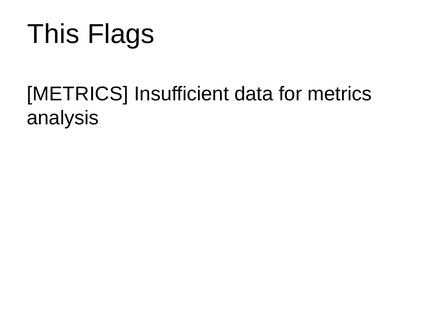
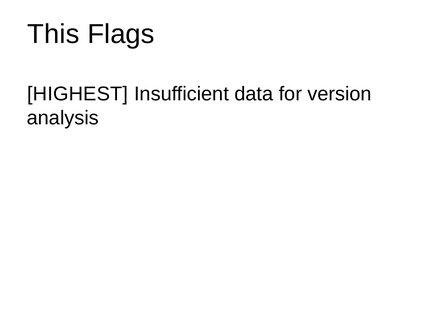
METRICS: METRICS -> HIGHEST (78, 94)
for metrics: metrics -> version (340, 94)
